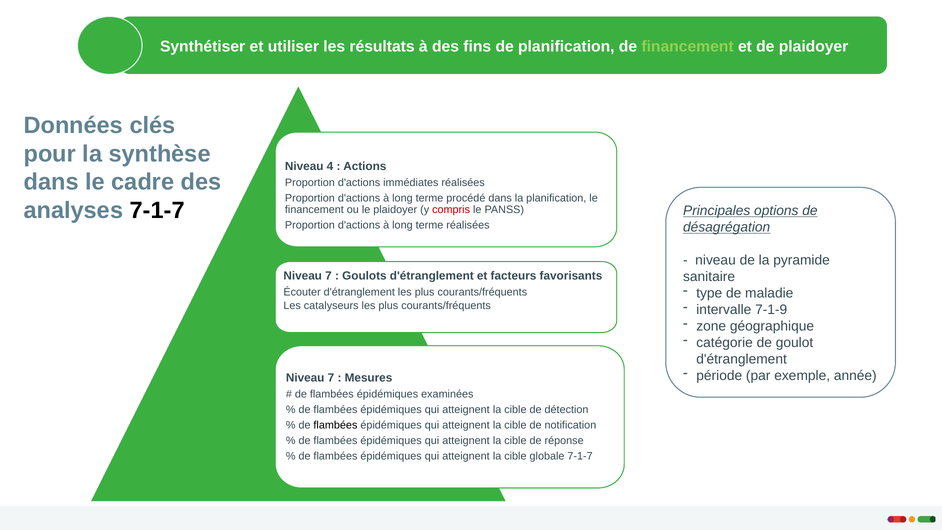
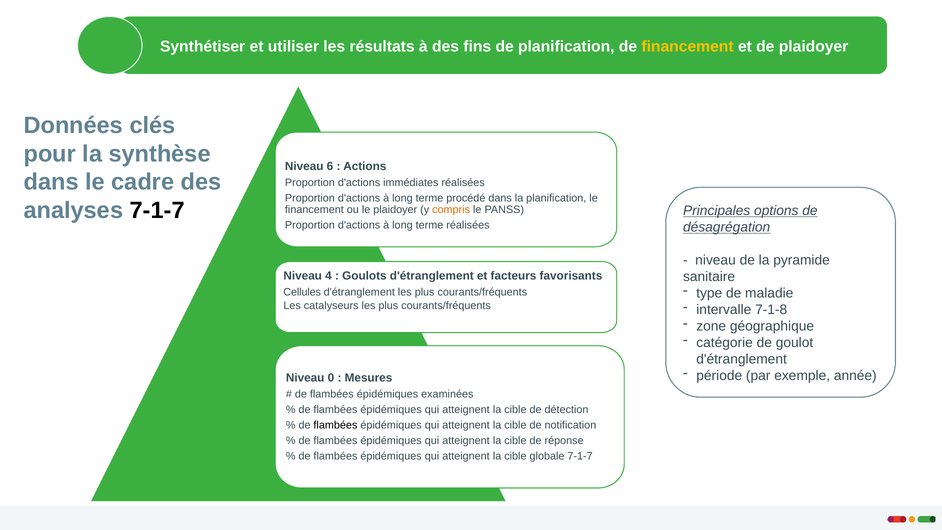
financement colour: light green -> yellow (688, 46)
4: 4 -> 6 (330, 166)
compris colour: red -> orange (451, 210)
7: 7 -> 4 (328, 276)
Écouter: Écouter -> Cellules (302, 292)
7-1-9: 7-1-9 -> 7-1-8 (771, 310)
7: 7 -> 0 (331, 378)
